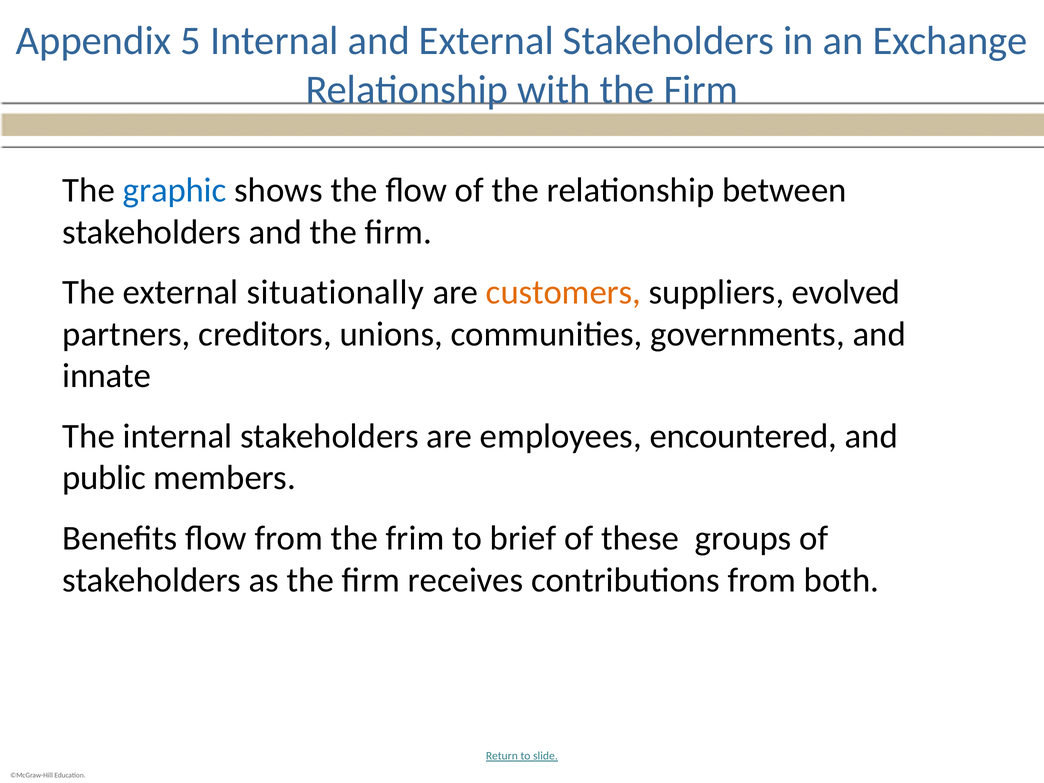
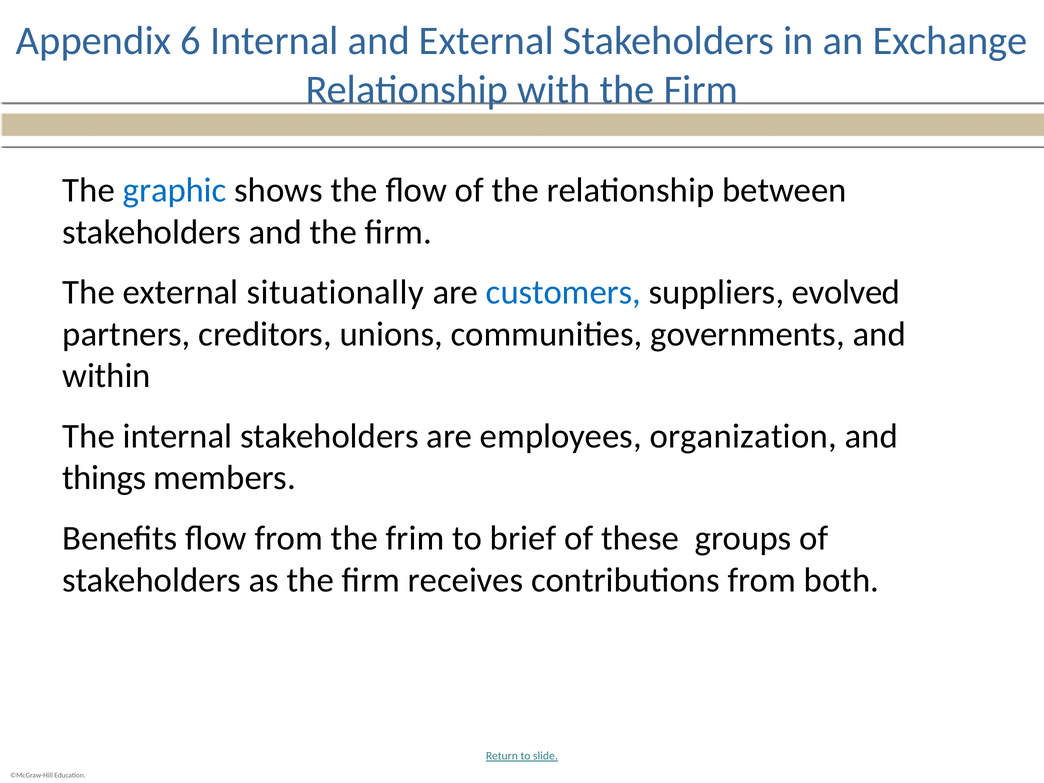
5: 5 -> 6 (191, 41)
customers colour: orange -> blue (563, 292)
innate: innate -> within (107, 376)
encountered: encountered -> organization (743, 436)
public: public -> things (104, 478)
